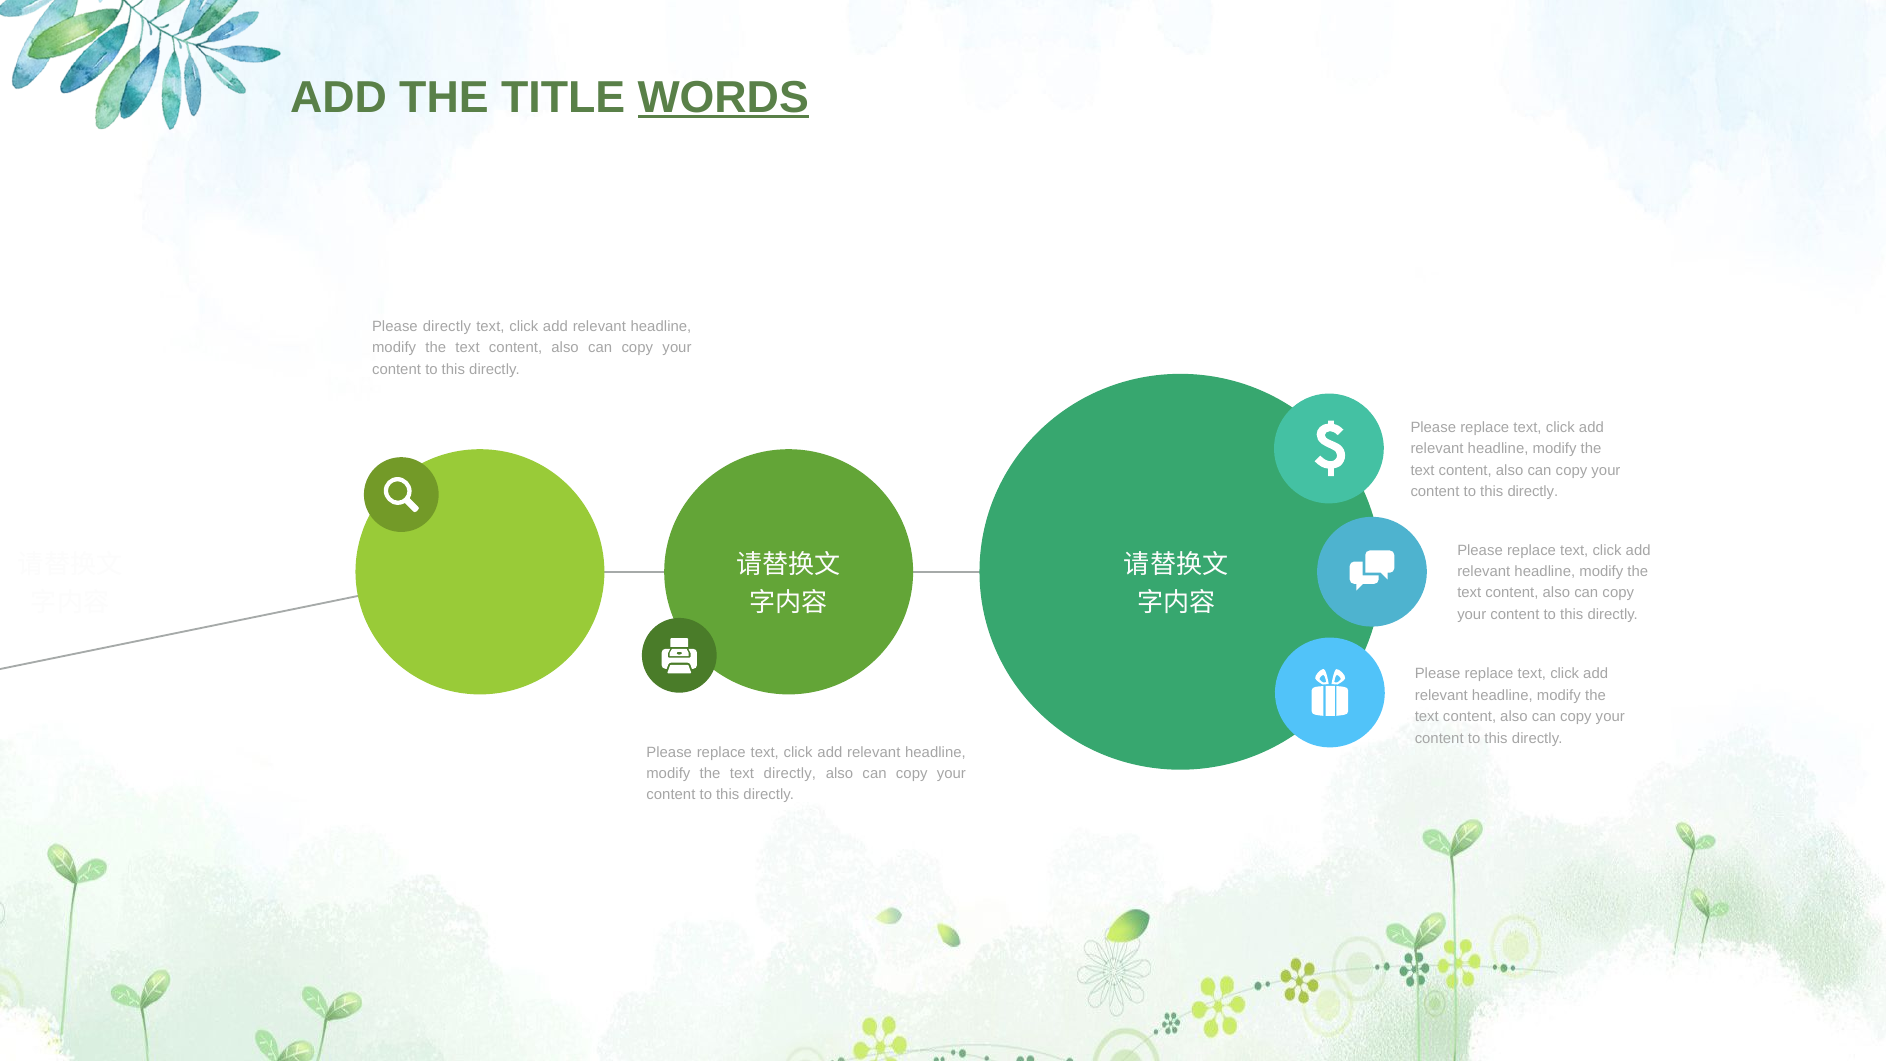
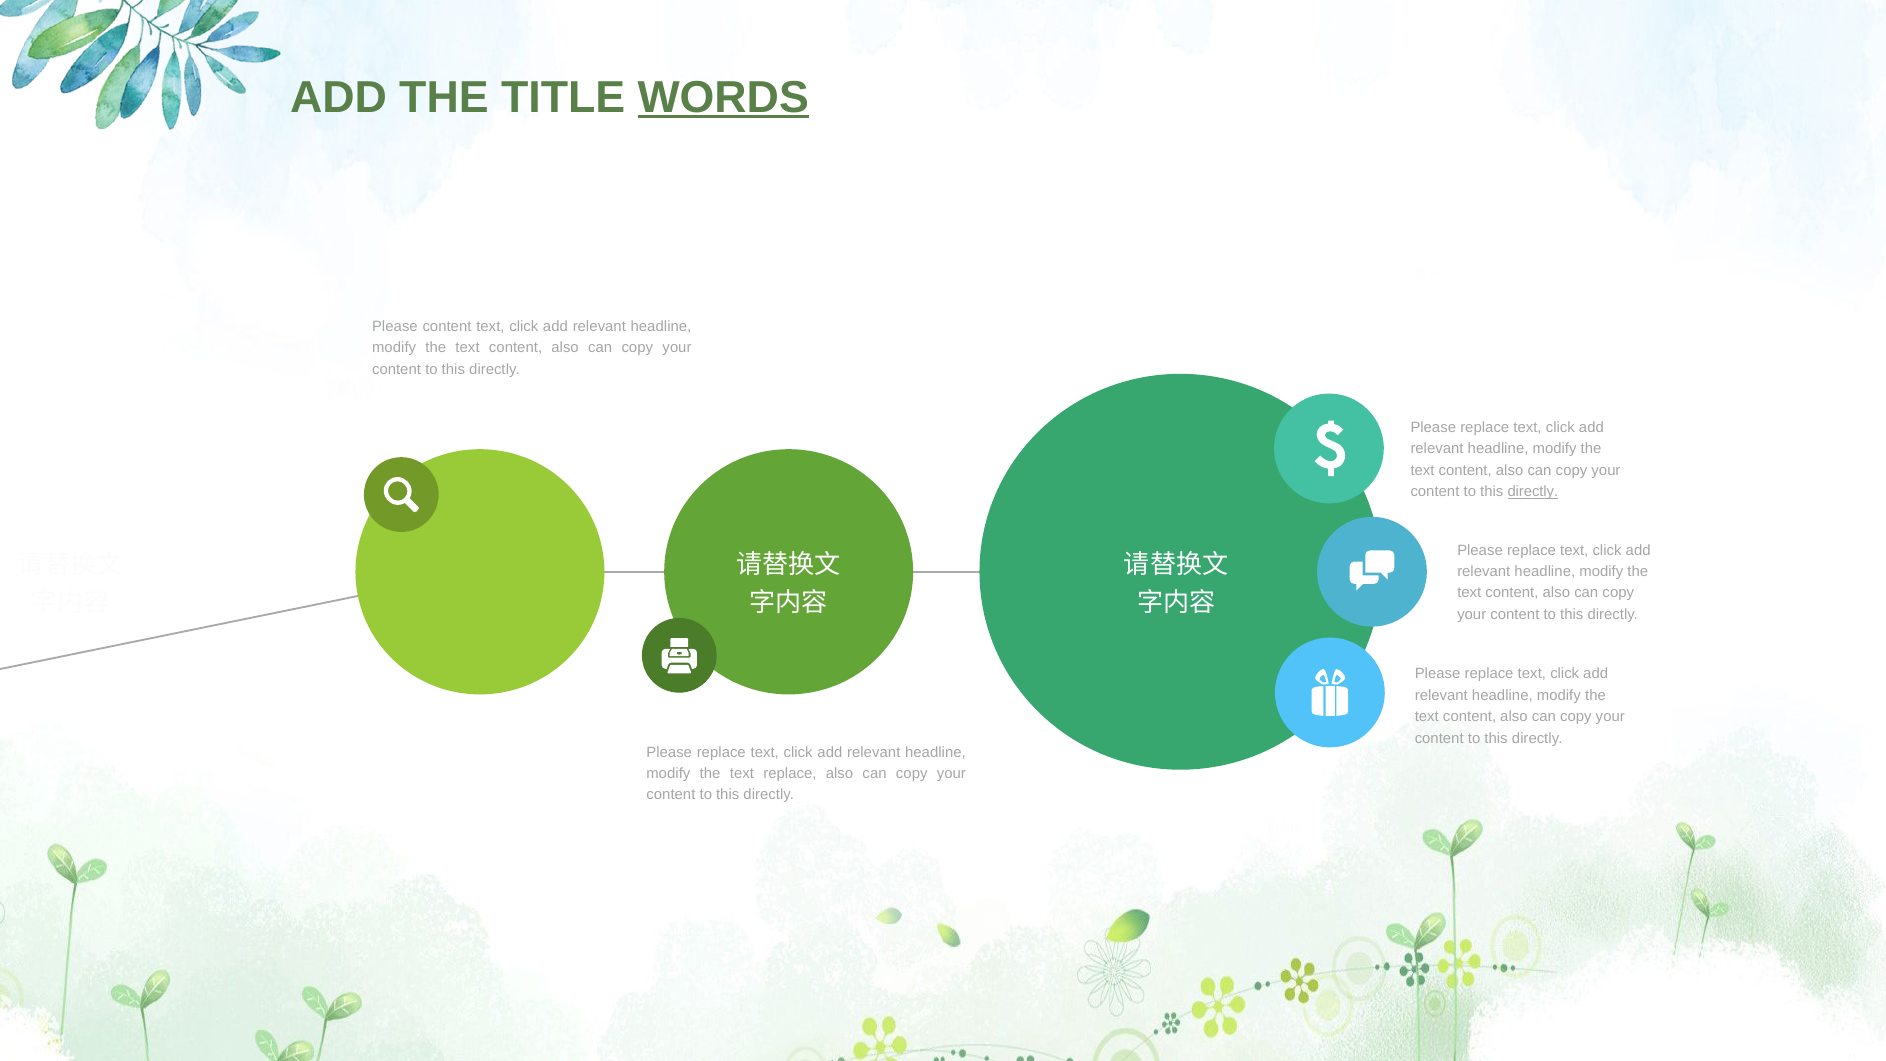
Please directly: directly -> content (447, 326)
directly underline: none -> present (1533, 492)
text directly: directly -> replace (790, 773)
